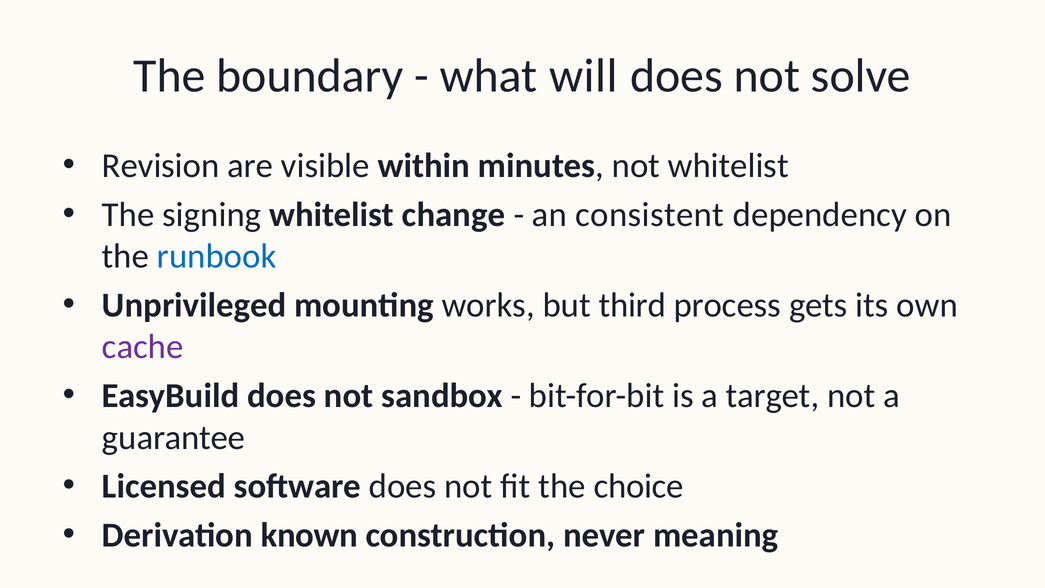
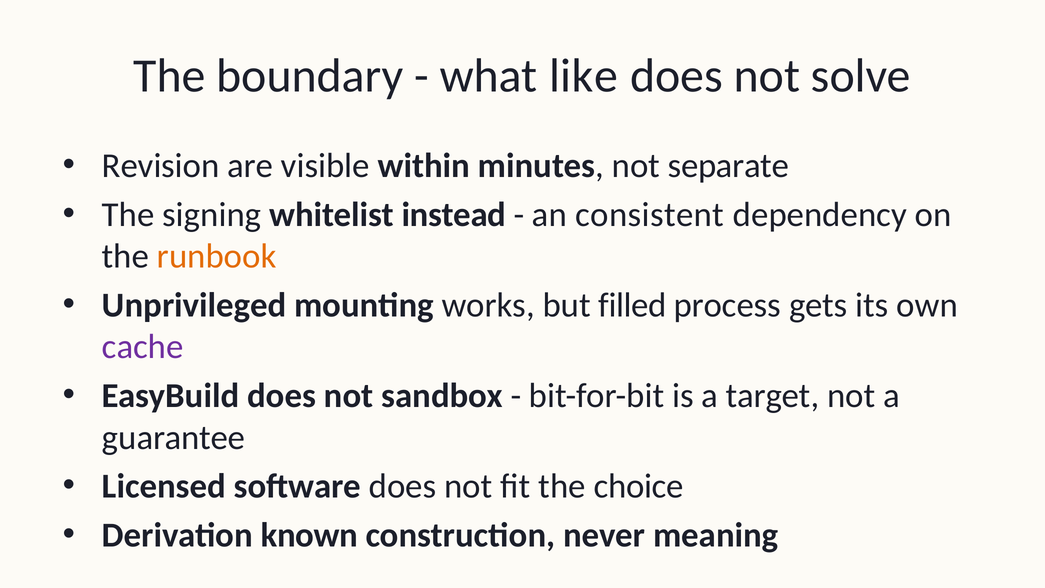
will: will -> like (583, 76)
not whitelist: whitelist -> separate (728, 166)
change: change -> instead (454, 214)
runbook colour: blue -> orange (217, 256)
third: third -> filled (632, 305)
